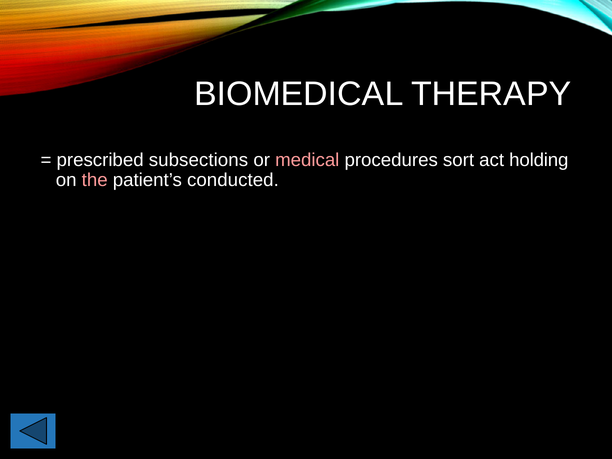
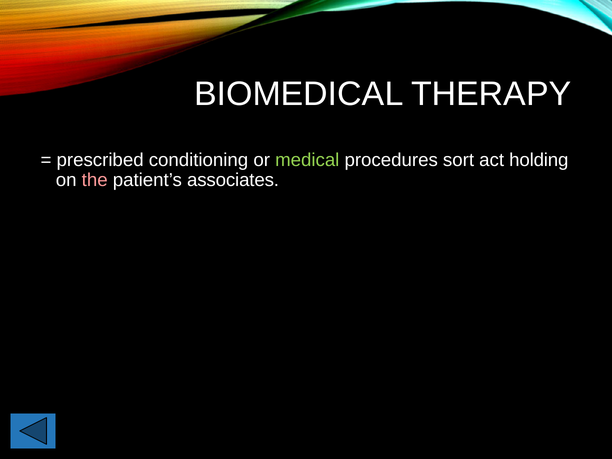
subsections: subsections -> conditioning (198, 160)
medical colour: pink -> light green (307, 160)
conducted: conducted -> associates (233, 180)
